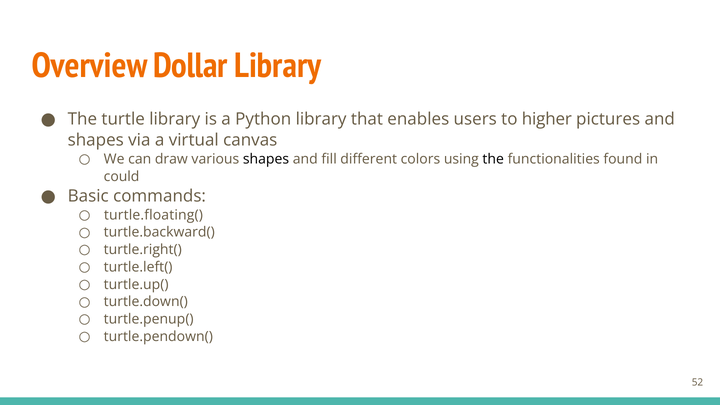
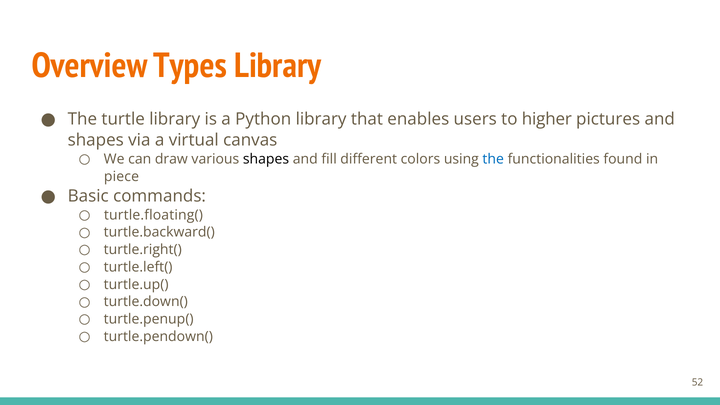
Dollar: Dollar -> Types (190, 66)
the colour: black -> blue (493, 159)
could: could -> piece (122, 176)
